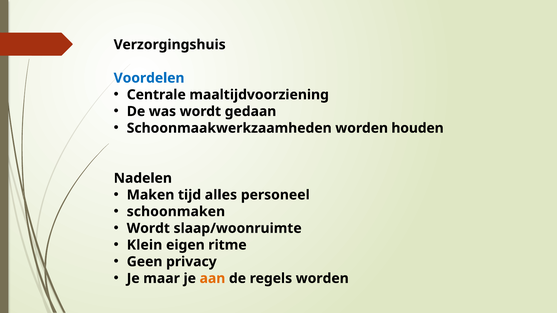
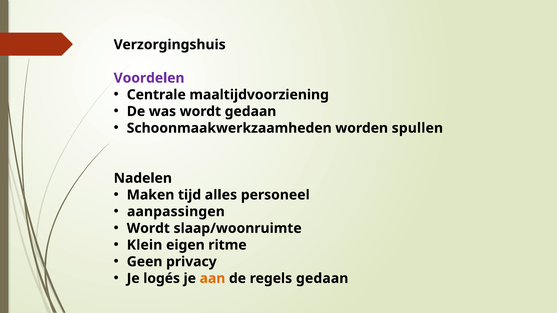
Voordelen colour: blue -> purple (149, 78)
houden: houden -> spullen (417, 128)
schoonmaken: schoonmaken -> aanpassingen (176, 212)
maar: maar -> logés (162, 279)
regels worden: worden -> gedaan (322, 279)
